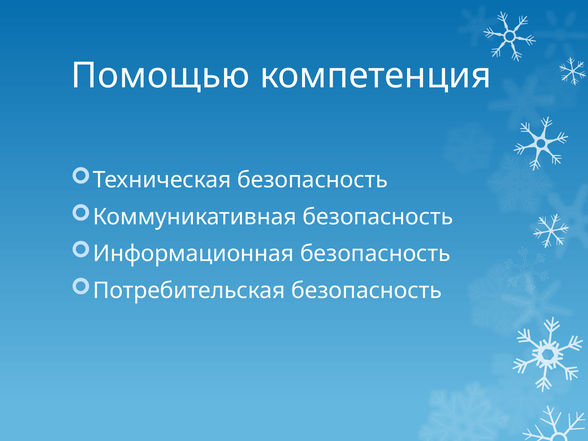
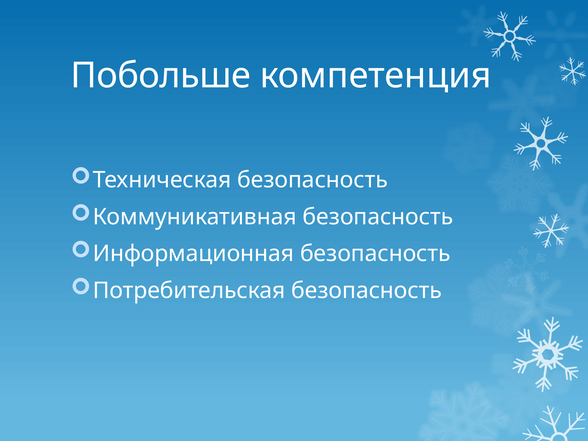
Помощью: Помощью -> Побольше (161, 76)
